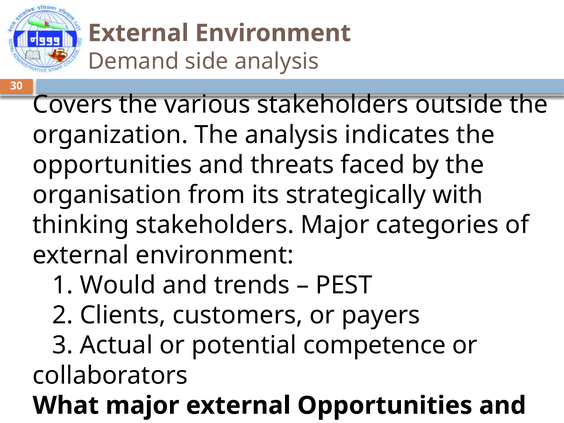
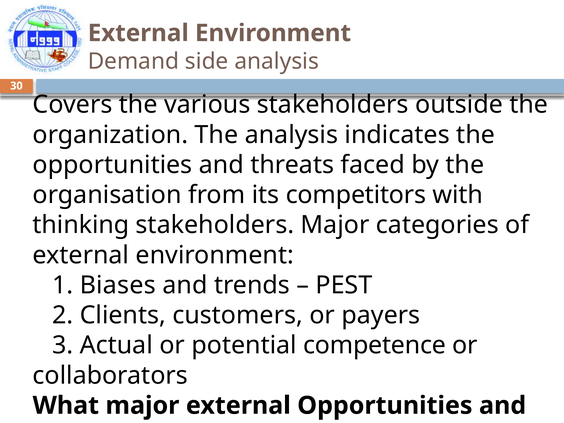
strategically: strategically -> competitors (356, 195)
Would: Would -> Biases (118, 285)
